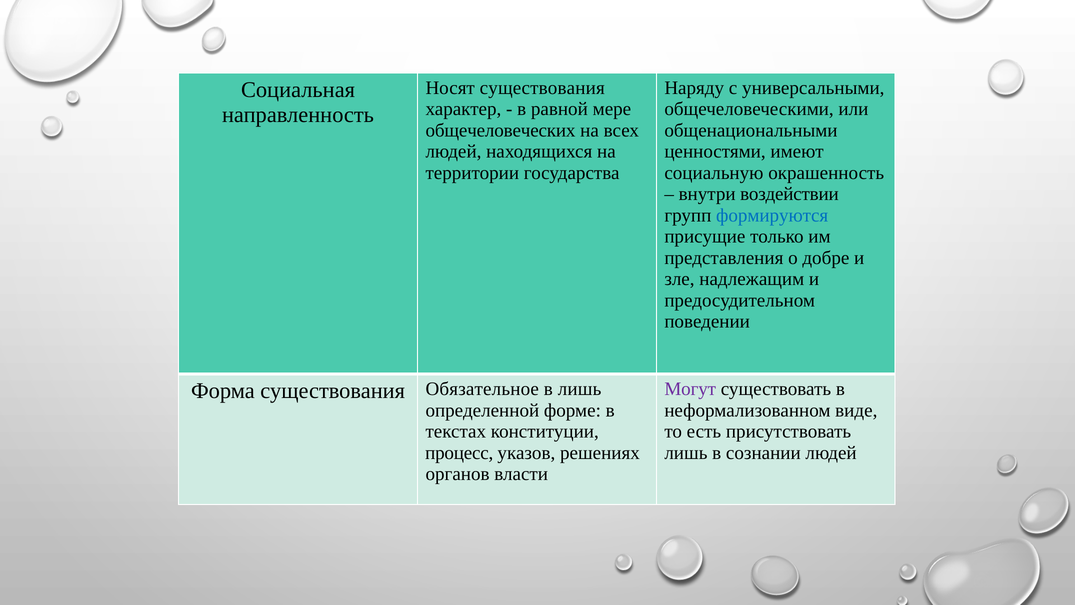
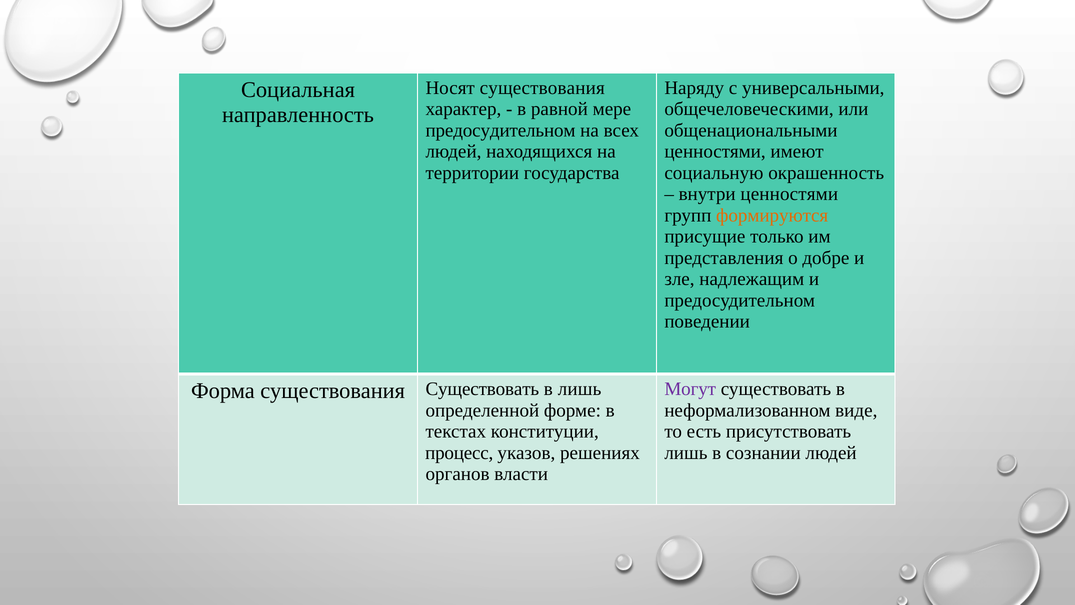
общечеловеческих: общечеловеческих -> предосудительном (501, 130)
внутри воздействии: воздействии -> ценностями (789, 194)
формируются colour: blue -> orange (772, 215)
существования Обязательное: Обязательное -> Существовать (482, 389)
